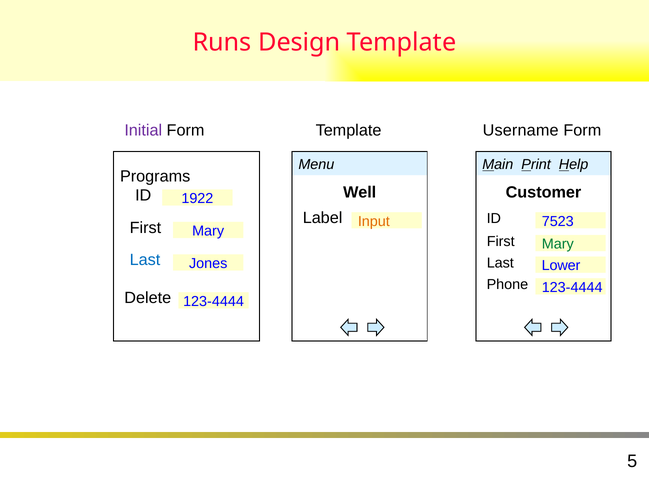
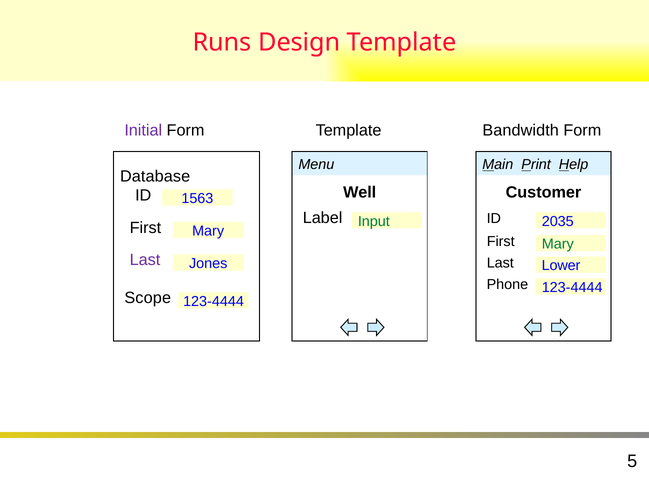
Username: Username -> Bandwidth (521, 130)
Programs: Programs -> Database (155, 176)
1922: 1922 -> 1563 (197, 198)
Input colour: orange -> green (374, 221)
7523: 7523 -> 2035 (558, 221)
Last colour: blue -> purple (145, 260)
Delete: Delete -> Scope (148, 298)
